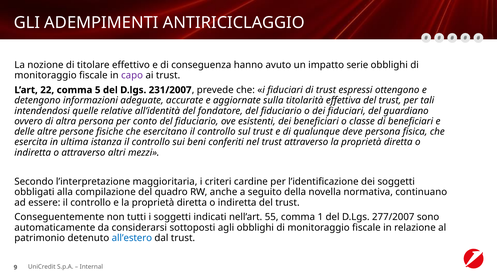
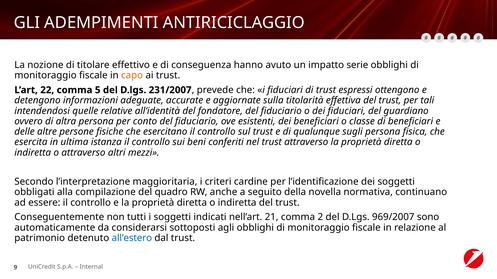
capo colour: purple -> orange (132, 76)
deve: deve -> sugli (353, 132)
55: 55 -> 21 (272, 218)
1: 1 -> 2 (320, 218)
277/2007: 277/2007 -> 969/2007 (393, 218)
